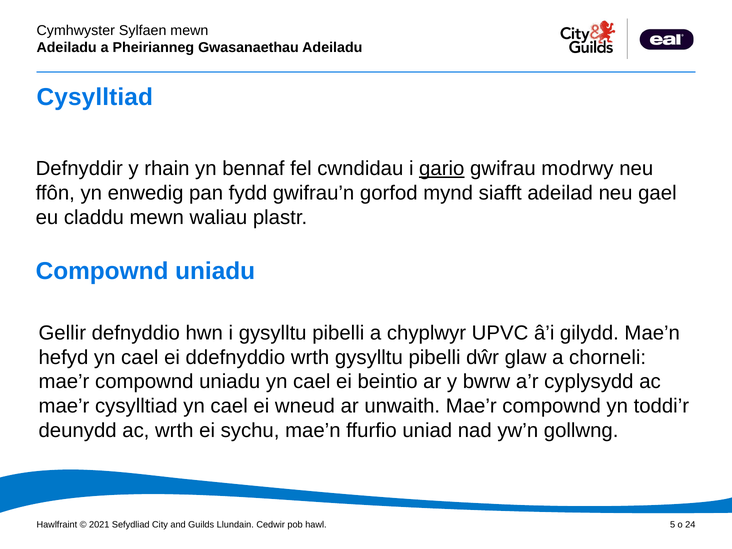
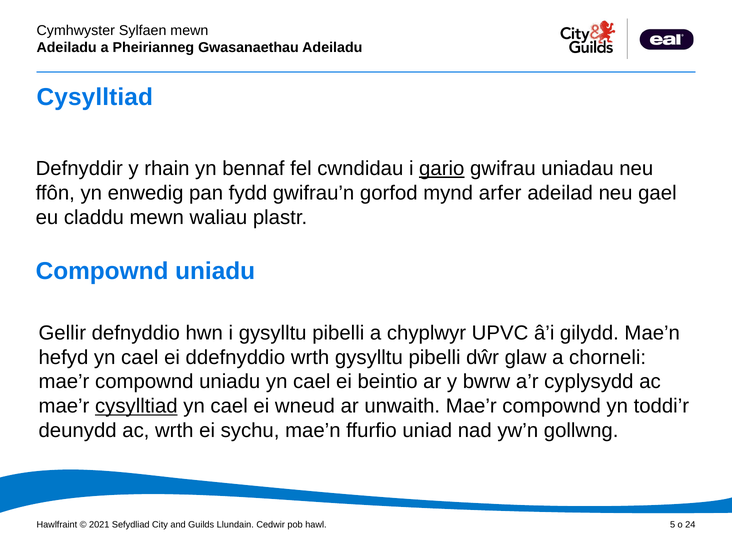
modrwy: modrwy -> uniadau (578, 169)
siafft: siafft -> arfer (500, 193)
cysylltiad underline: none -> present (136, 406)
